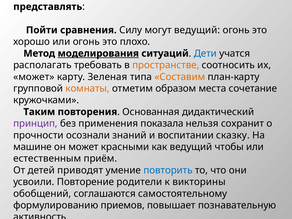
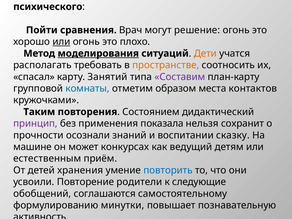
представлять: представлять -> психического (48, 7)
Силу: Силу -> Врач (131, 30)
могут ведущий: ведущий -> решение (197, 30)
или underline: none -> present (61, 42)
Дети colour: blue -> orange (205, 53)
может: может -> спасал (34, 77)
Зеленая: Зеленая -> Занятий (107, 77)
Составим colour: orange -> purple (180, 77)
комнаты colour: orange -> blue (88, 88)
сочетание: сочетание -> контактов (253, 88)
Основанная: Основанная -> Состоянием (151, 112)
красными: красными -> конкурсах (125, 147)
чтобы: чтобы -> детям (229, 147)
приводят: приводят -> хранения (80, 170)
викторины: викторины -> следующие (199, 182)
приемов: приемов -> минутки (123, 205)
